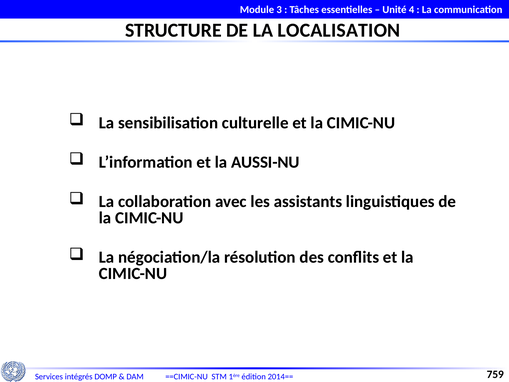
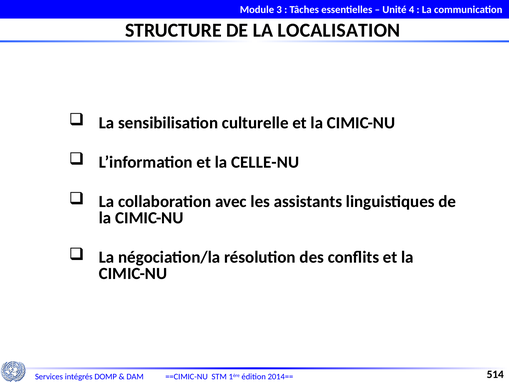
AUSSI-NU: AUSSI-NU -> CELLE-NU (265, 162)
759: 759 -> 514 (495, 374)
